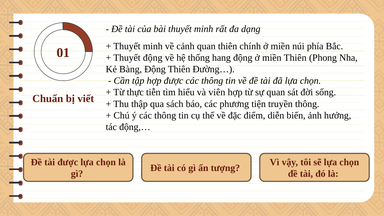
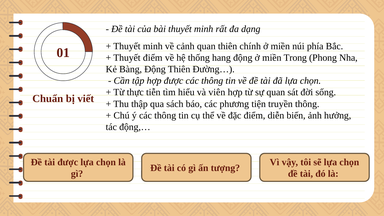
Thuyết động: động -> điểm (153, 58)
miền Thiên: Thiên -> Trong (295, 58)
